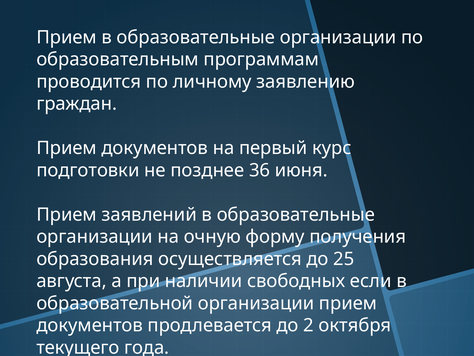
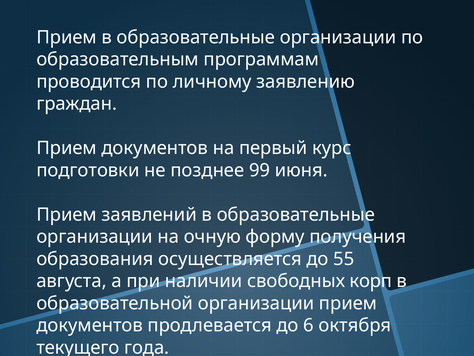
36: 36 -> 99 (260, 170)
25: 25 -> 55 (344, 259)
если: если -> корп (371, 281)
2: 2 -> 6 (309, 325)
